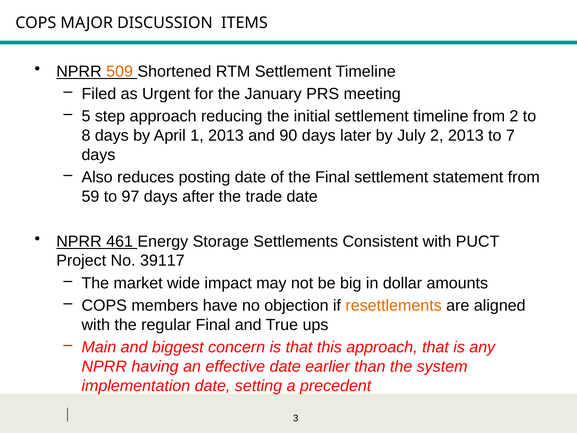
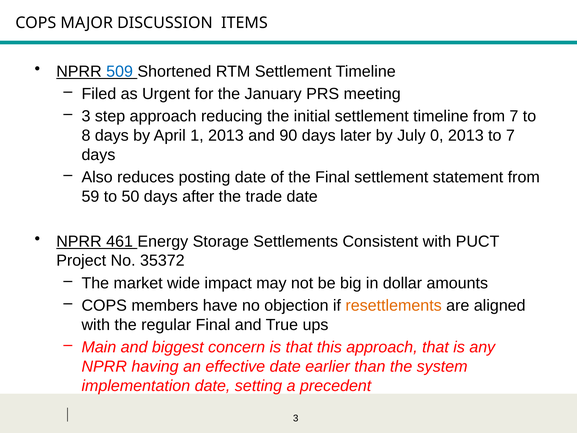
509 colour: orange -> blue (120, 71)
5: 5 -> 3 (86, 116)
from 2: 2 -> 7 (514, 116)
July 2: 2 -> 0 (437, 135)
97: 97 -> 50 (130, 196)
39117: 39117 -> 35372 (162, 261)
